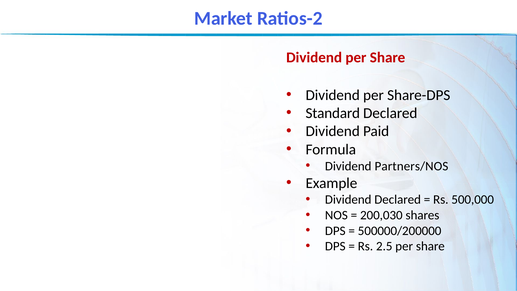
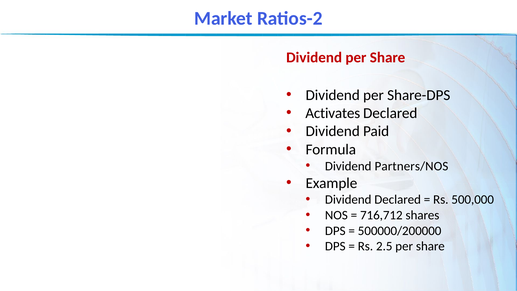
Standard: Standard -> Activates (333, 113)
200,030: 200,030 -> 716,712 (381, 215)
